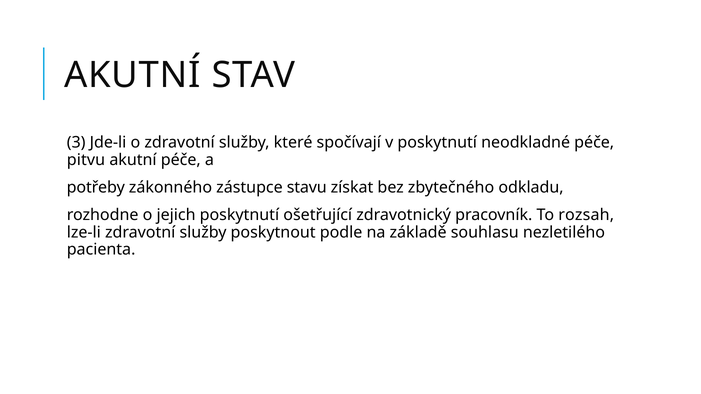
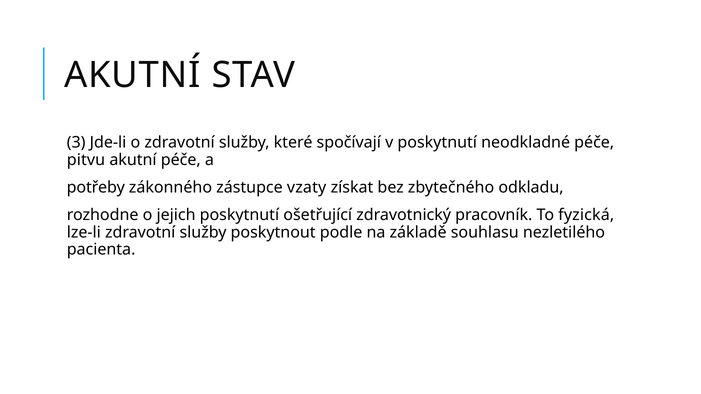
stavu: stavu -> vzaty (307, 188)
rozsah: rozsah -> fyzická (586, 215)
